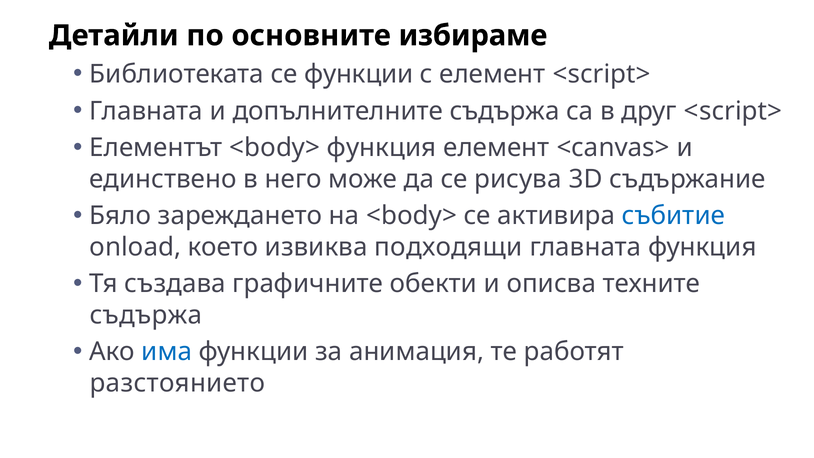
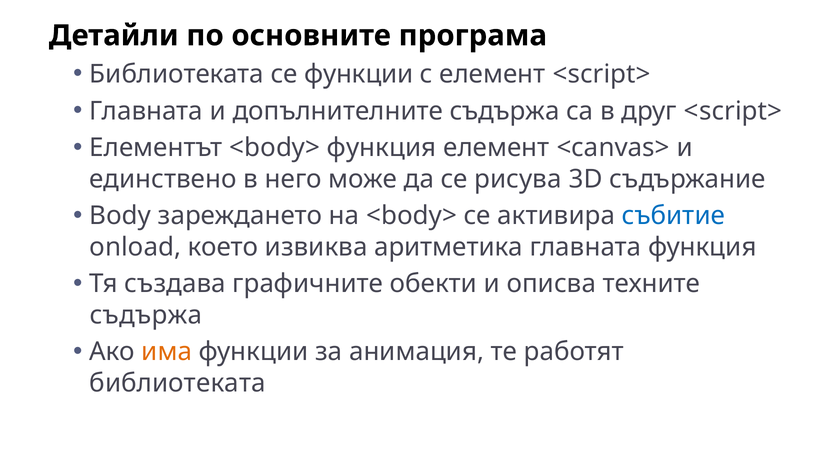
избираме: избираме -> програма (473, 36)
Бяло: Бяло -> Body (120, 216)
подходящи: подходящи -> аритметика (449, 247)
има colour: blue -> orange (167, 352)
разстоянието: разстоянието -> библиотеката (178, 383)
